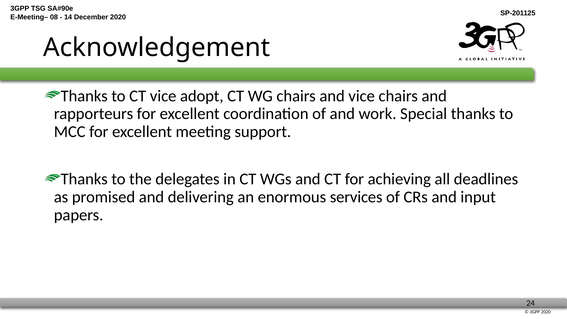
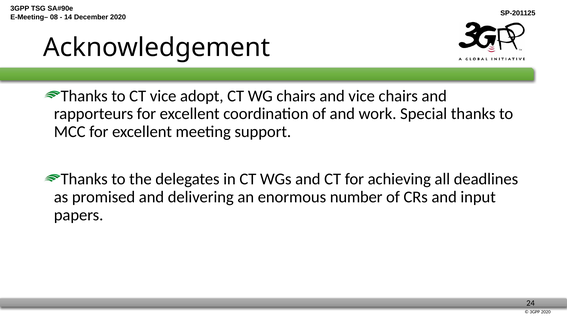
services: services -> number (356, 197)
